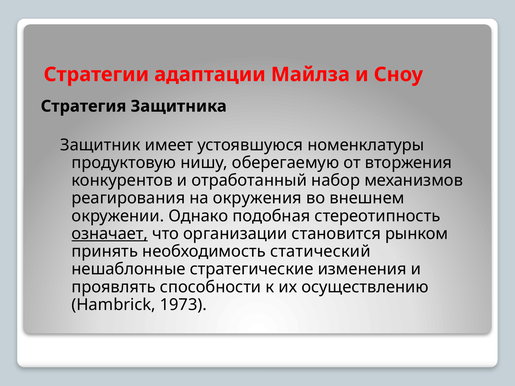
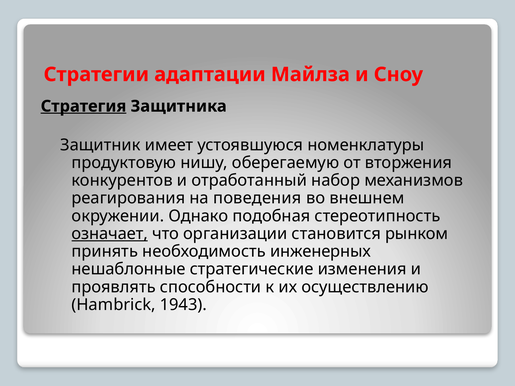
Стратегия underline: none -> present (84, 106)
окружения: окружения -> поведения (257, 198)
статический: статический -> инженерных (321, 252)
1973: 1973 -> 1943 (183, 305)
